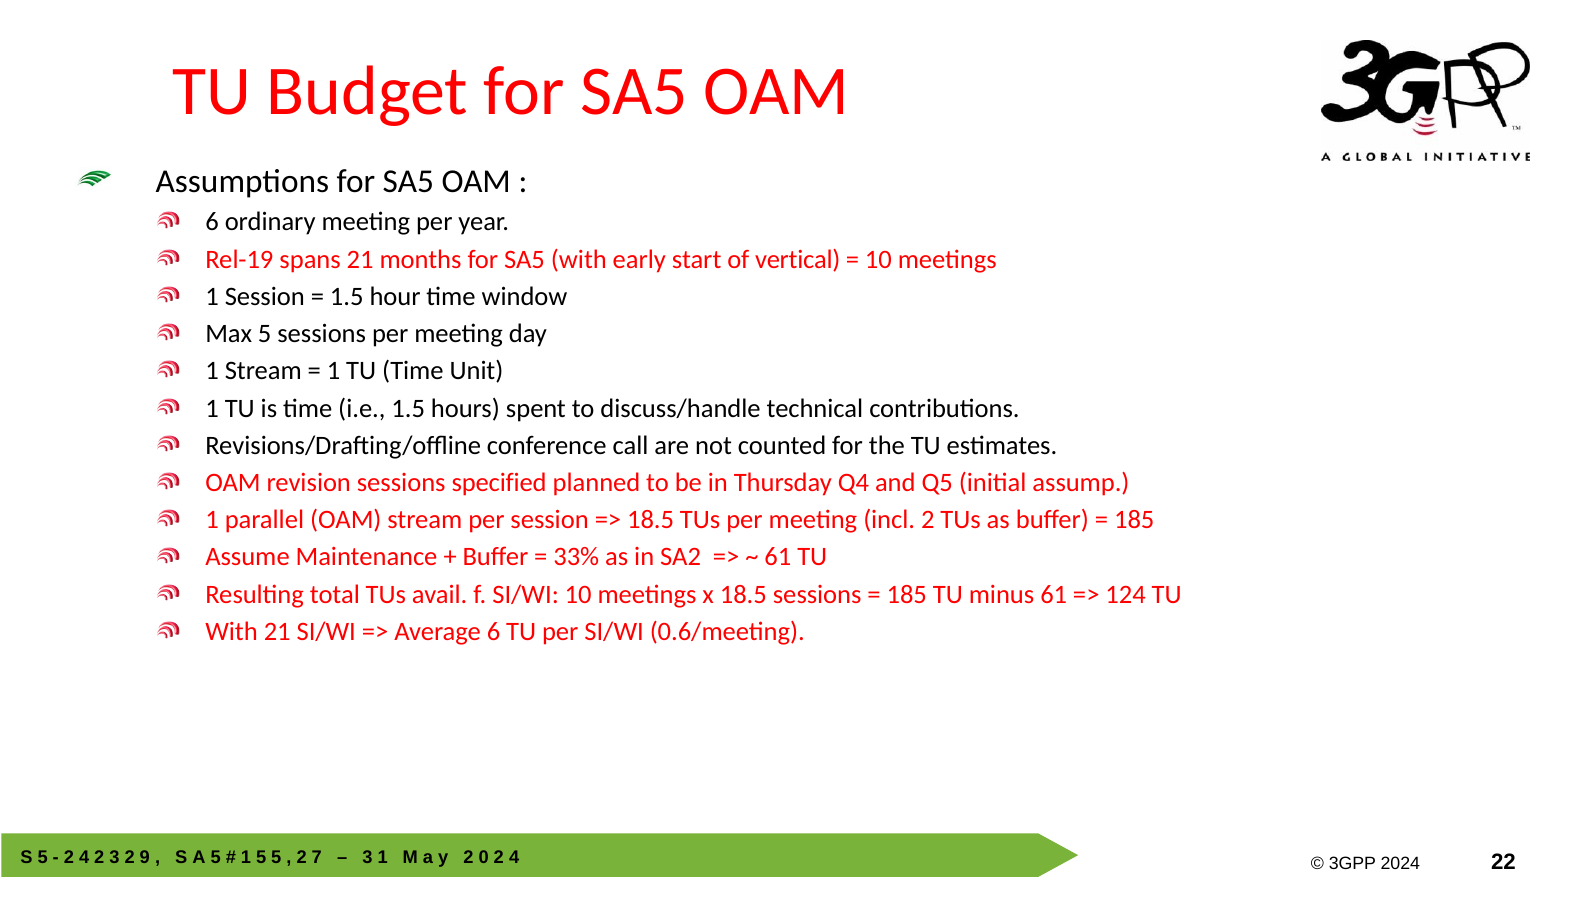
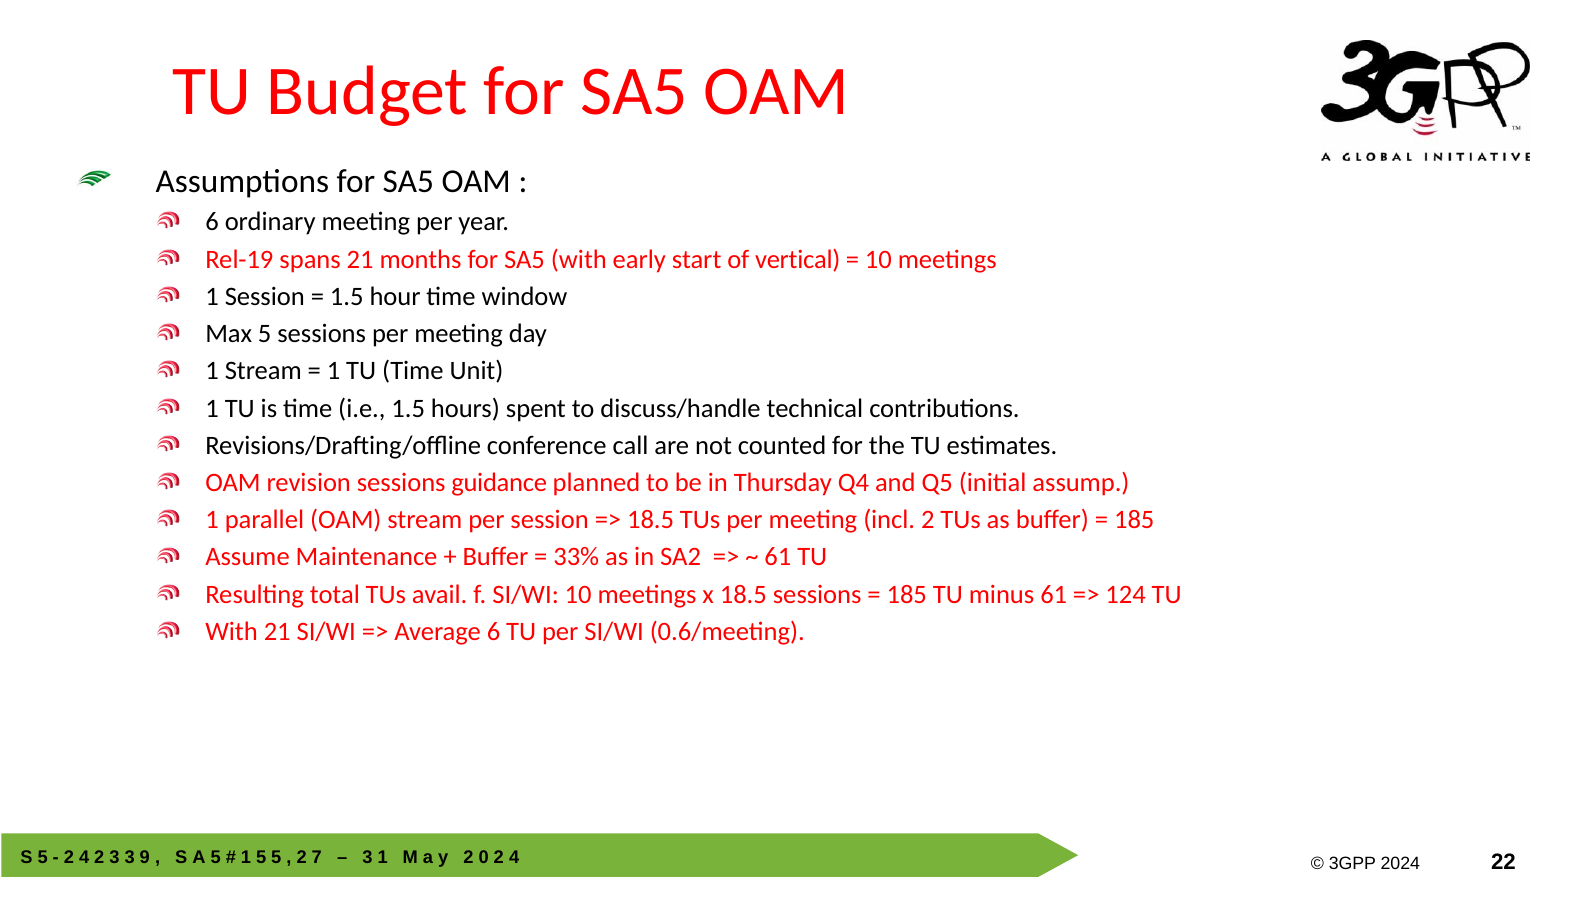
specified: specified -> guidance (499, 483)
2: 2 -> 3 (130, 857)
